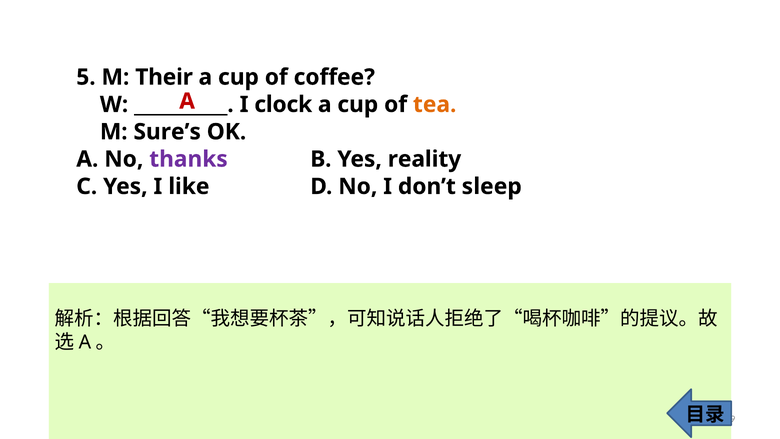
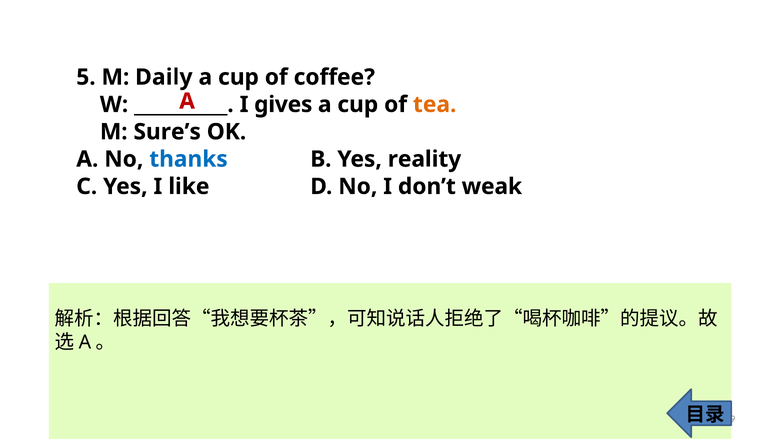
Their: Their -> Daily (164, 77)
clock: clock -> gives (283, 104)
thanks colour: purple -> blue (188, 159)
sleep: sleep -> weak (492, 186)
